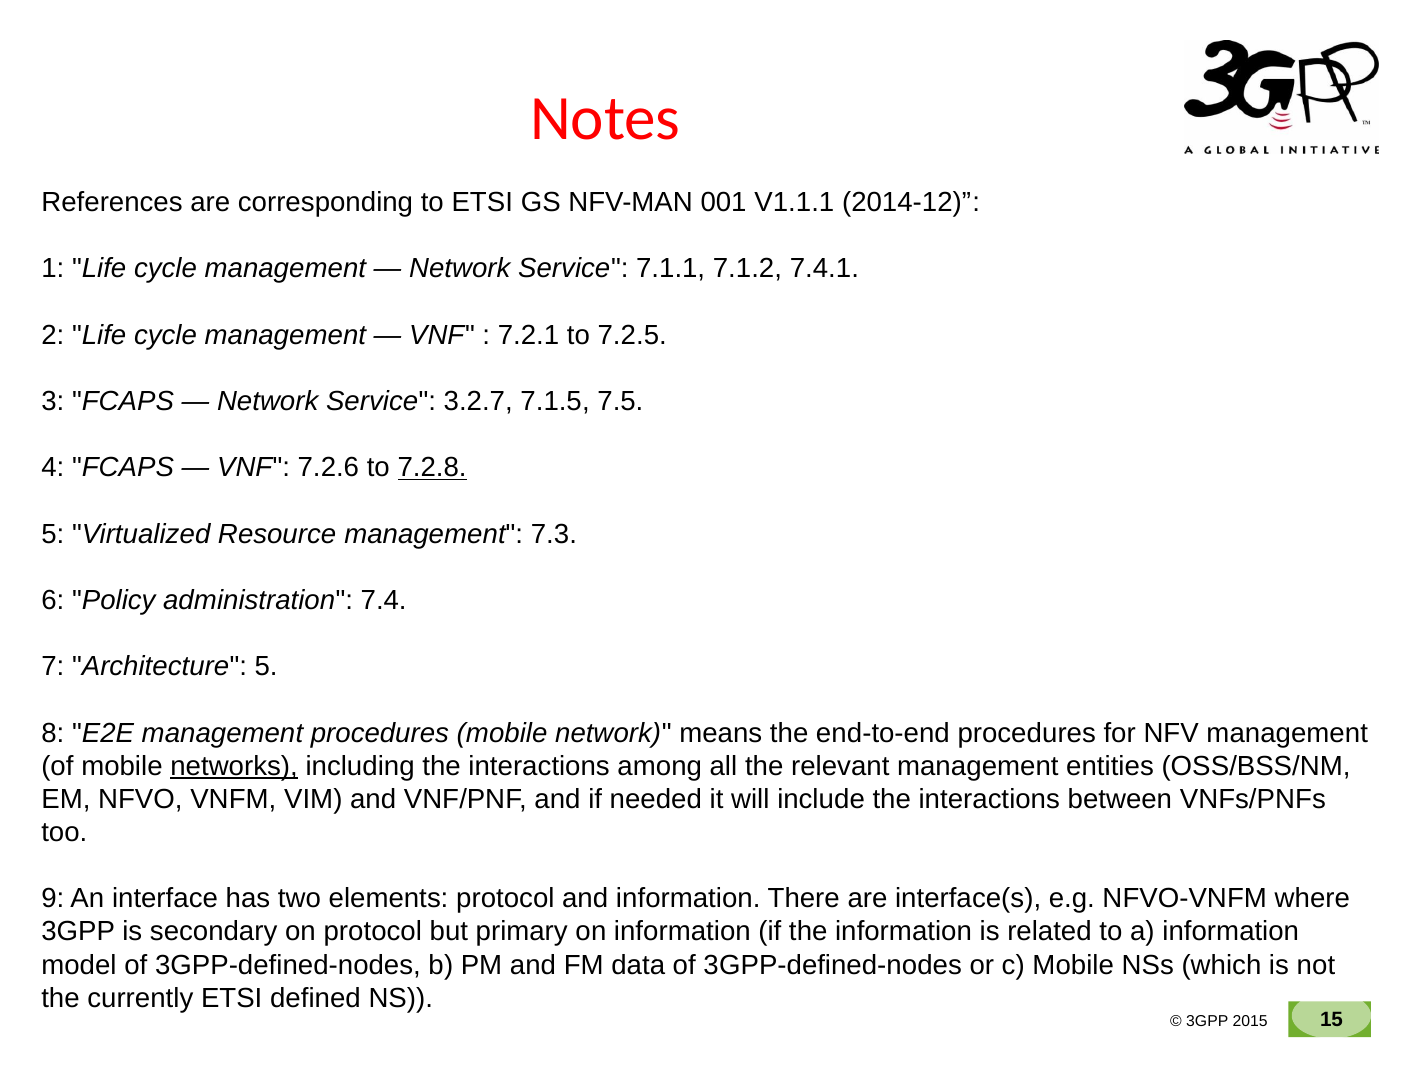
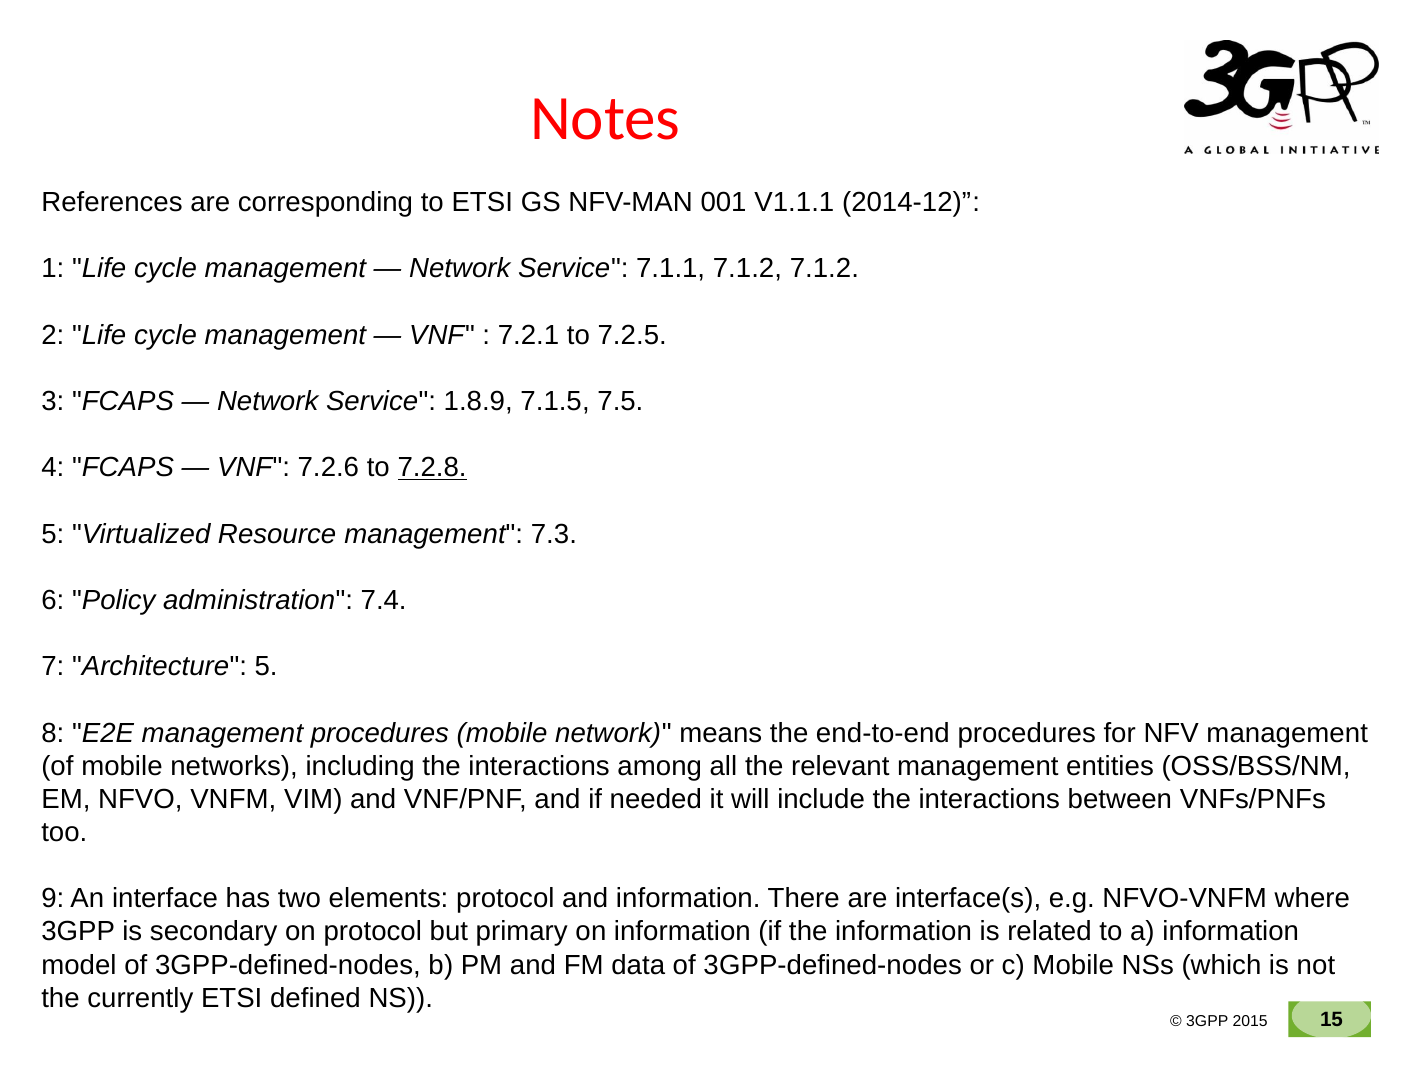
7.1.2 7.4.1: 7.4.1 -> 7.1.2 (824, 269)
3.2.7: 3.2.7 -> 1.8.9 (478, 401)
networks underline: present -> none (234, 766)
